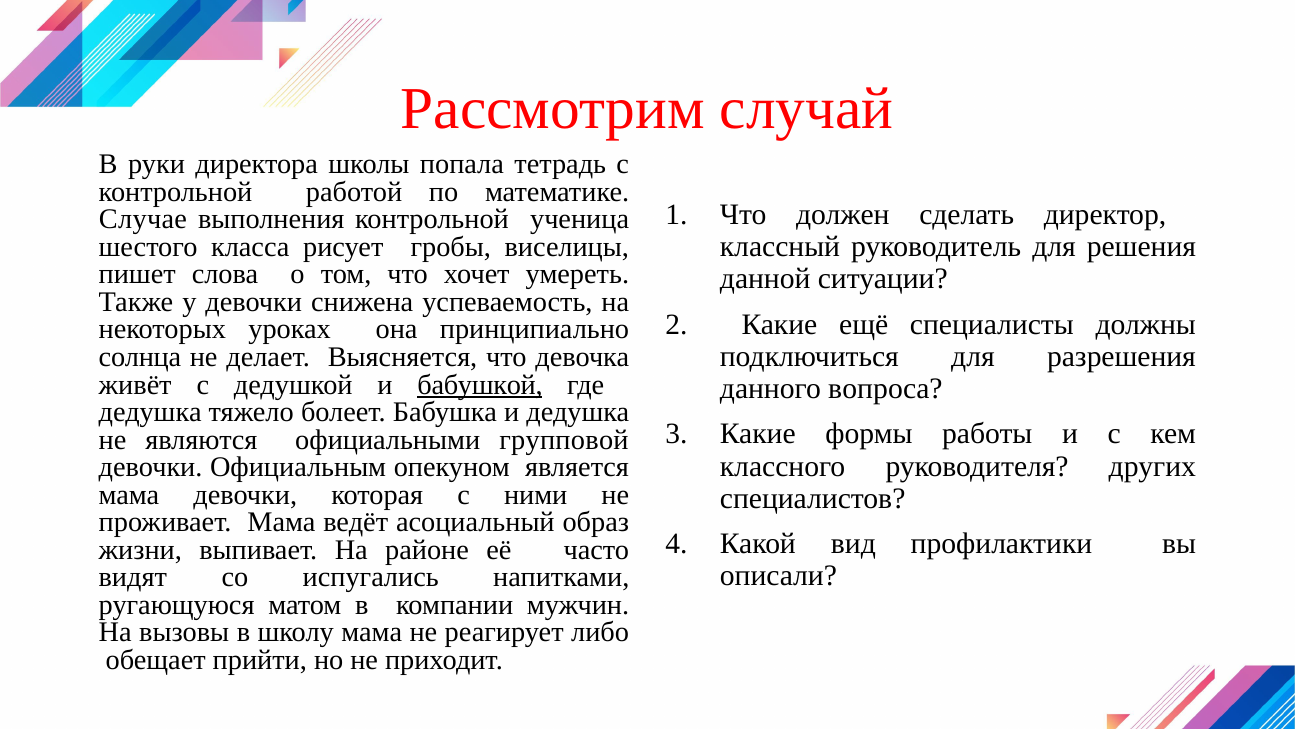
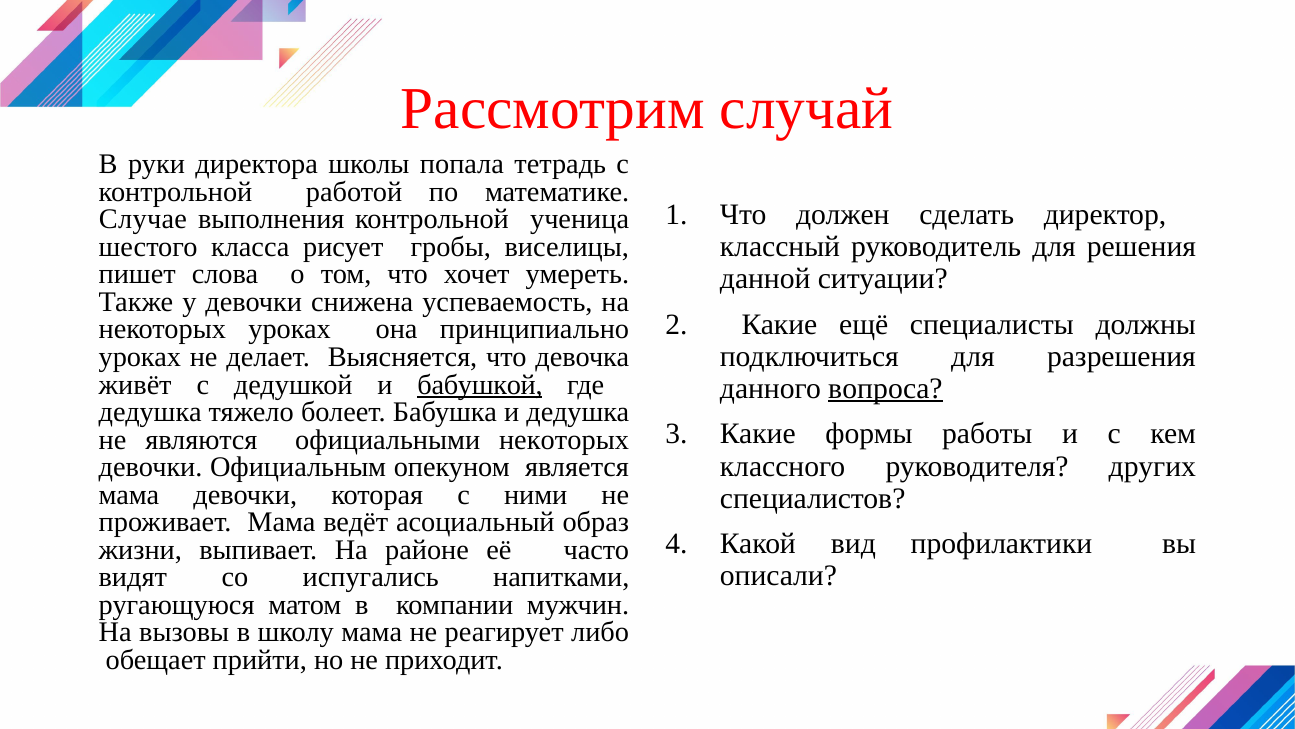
солнца: солнца -> уроках (140, 357)
вопроса underline: none -> present (885, 388)
официальными групповой: групповой -> некоторых (564, 439)
